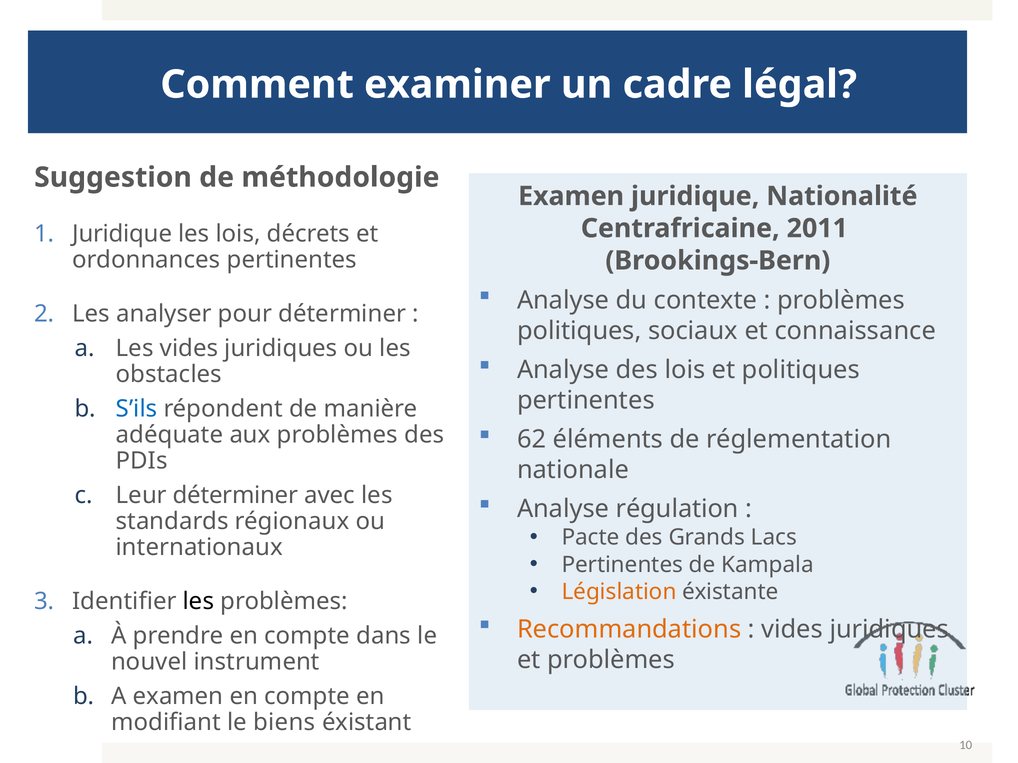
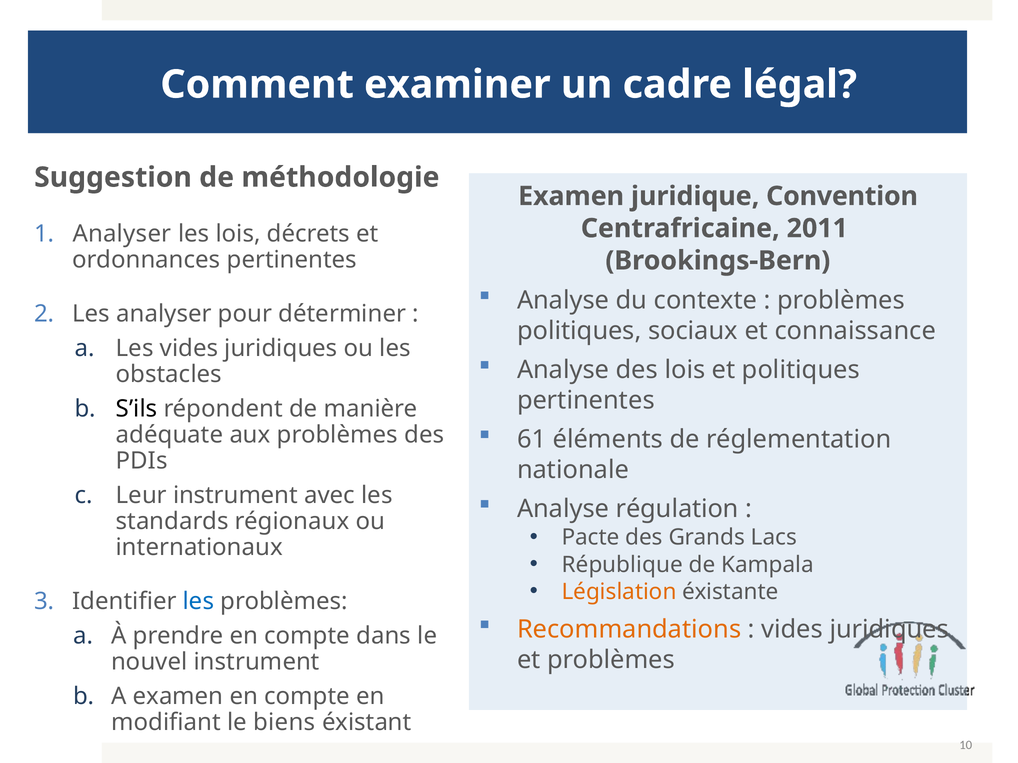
Nationalité: Nationalité -> Convention (842, 196)
Juridique: Juridique -> Analyser (122, 234)
S’ils colour: blue -> black (137, 409)
62: 62 -> 61 (532, 440)
Leur déterminer: déterminer -> instrument (235, 496)
Pertinentes: Pertinentes -> République (622, 565)
les colour: black -> blue (198, 602)
